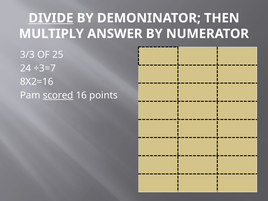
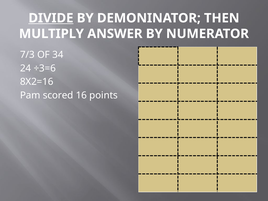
3/3: 3/3 -> 7/3 (27, 55)
25: 25 -> 34 (58, 55)
÷3=7: ÷3=7 -> ÷3=6 (45, 68)
scored underline: present -> none (58, 95)
